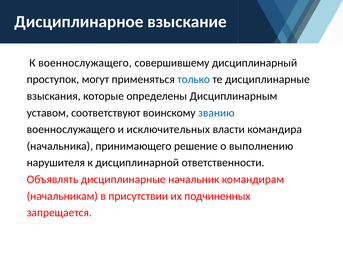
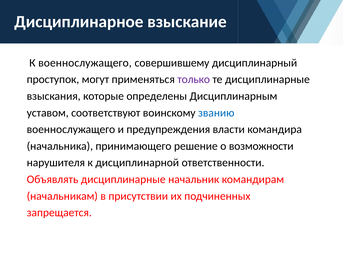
только colour: blue -> purple (194, 79)
исключительных: исключительных -> предупреждения (168, 130)
выполнению: выполнению -> возможности (261, 146)
